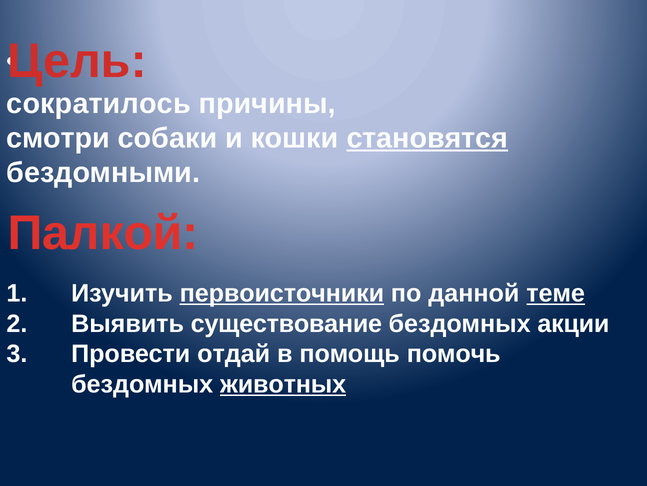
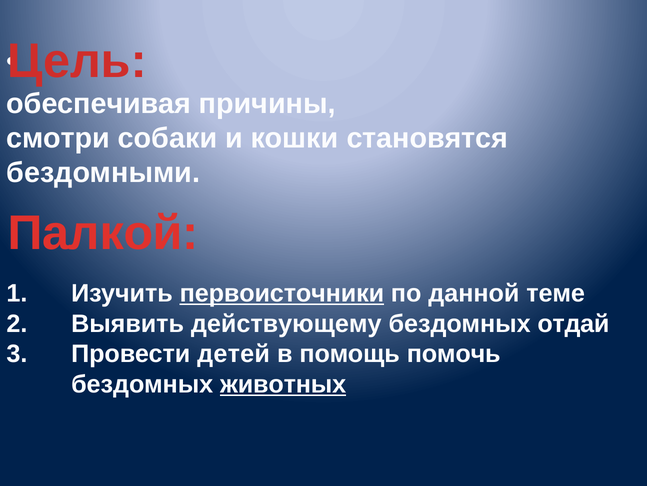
сократилось: сократилось -> обеспечивая (99, 103)
становятся underline: present -> none (427, 138)
теме underline: present -> none (556, 293)
существование: существование -> действующему (286, 323)
акции: акции -> отдай (573, 323)
отдай: отдай -> детей (234, 353)
